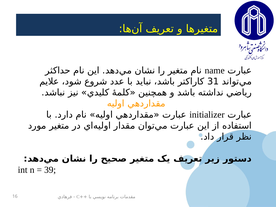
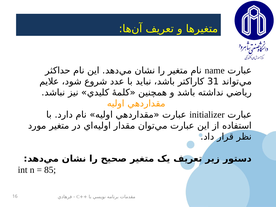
39: 39 -> 85 (50, 170)
